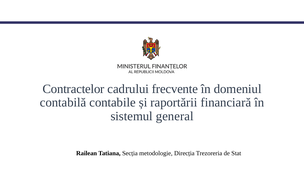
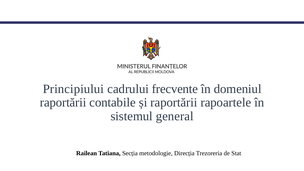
Contractelor: Contractelor -> Principiului (73, 89)
contabilă: contabilă -> raportării (63, 103)
financiară: financiară -> rapoartele (226, 103)
